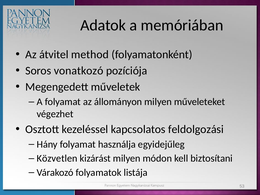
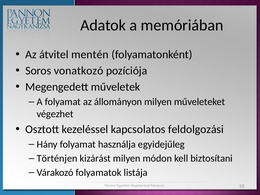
method: method -> mentén (90, 55)
Közvetlen: Közvetlen -> Történjen (57, 158)
